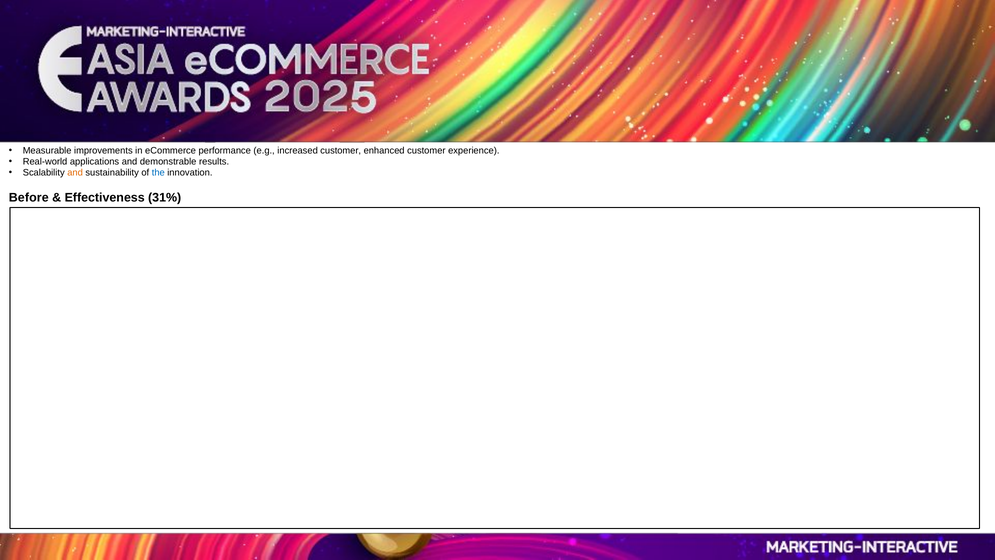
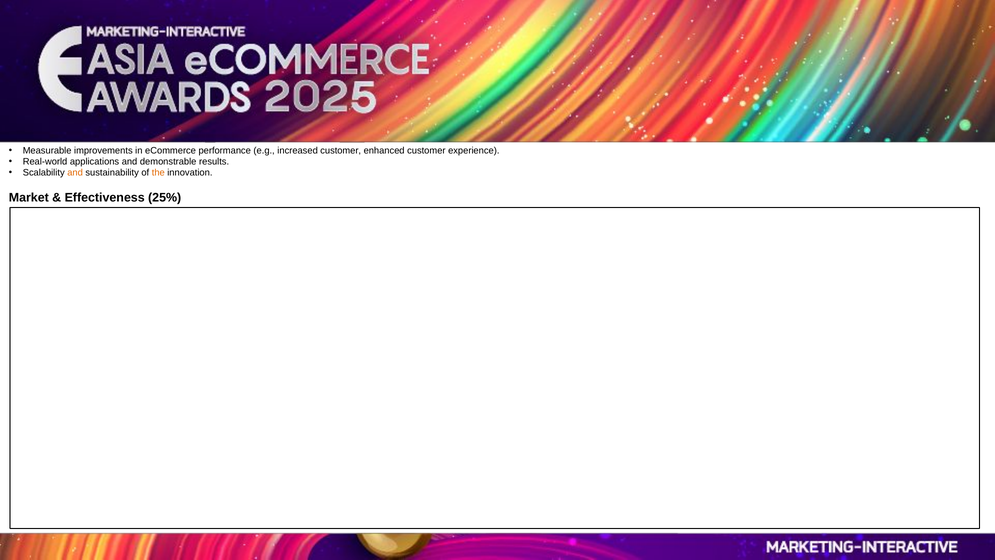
the colour: blue -> orange (158, 173)
Before: Before -> Market (29, 197)
31%: 31% -> 25% (165, 197)
